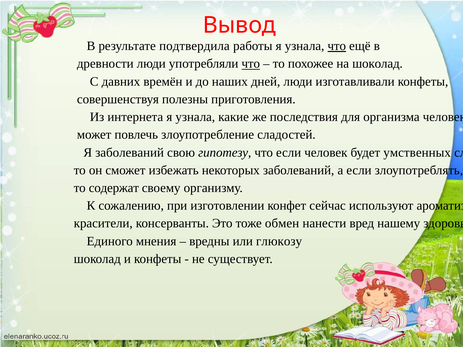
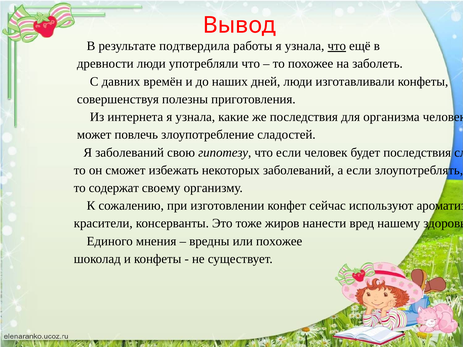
что underline: present -> none (251, 64)
на шоколад: шоколад -> заболеть (378, 64)
будет умственных: умственных -> последствия (417, 153)
обмен: обмен -> жиров (282, 224)
или глюкозу: глюкозу -> похожее (279, 241)
